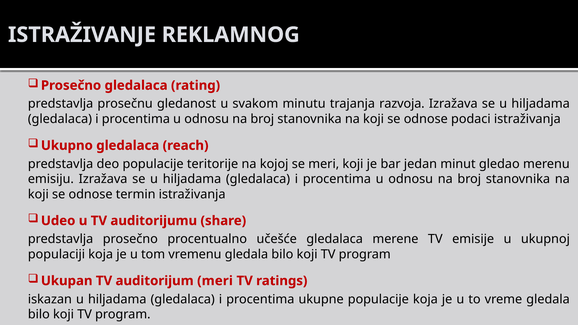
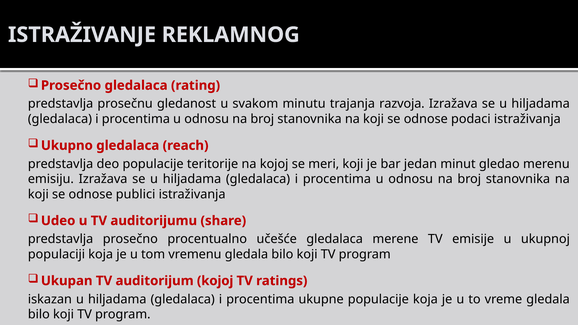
termin: termin -> publici (136, 194)
auditorijum meri: meri -> kojoj (215, 281)
